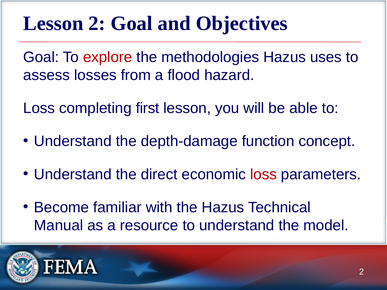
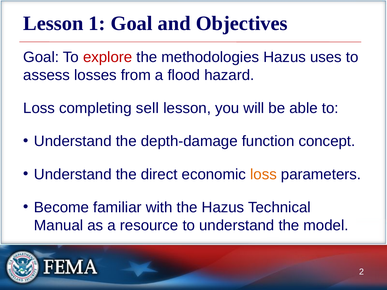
Lesson 2: 2 -> 1 (97, 23)
first: first -> sell (147, 108)
loss colour: red -> orange (263, 174)
